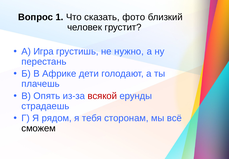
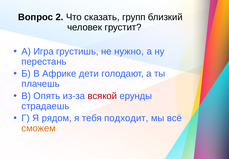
1: 1 -> 2 (59, 17)
фото: фото -> групп (134, 17)
сторонам: сторонам -> подходит (126, 118)
сможем colour: black -> orange (39, 128)
